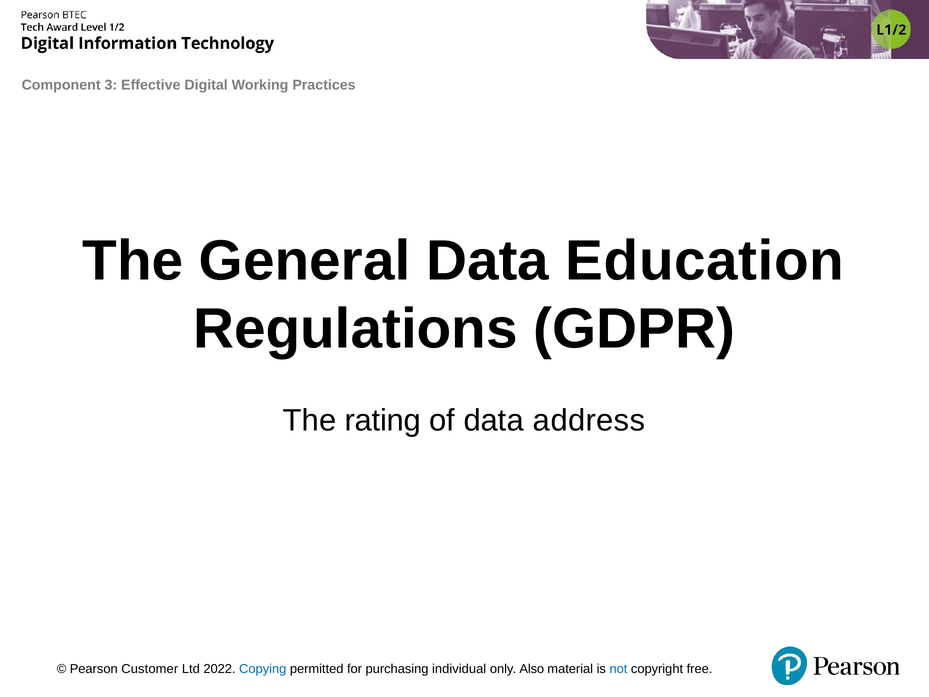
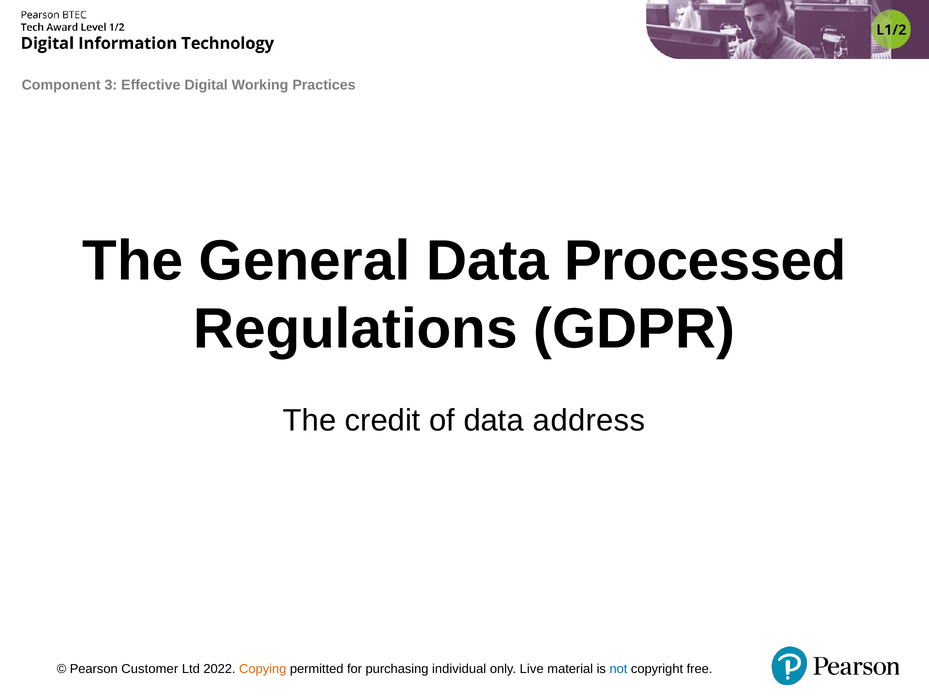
Education: Education -> Processed (705, 261)
rating: rating -> credit (383, 420)
Copying colour: blue -> orange (263, 669)
Also: Also -> Live (532, 669)
